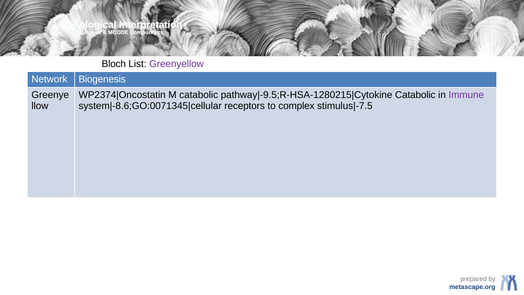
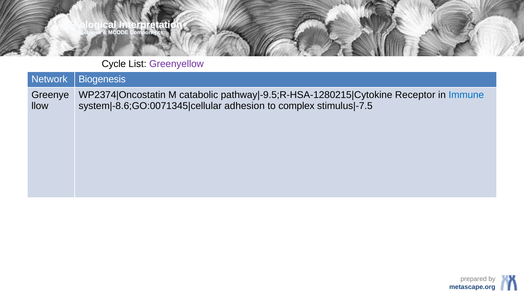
Bloch: Bloch -> Cycle (114, 64)
Catabolic: Catabolic -> Receptor (415, 95)
Immune colour: purple -> blue (466, 95)
receptors: receptors -> adhesion (245, 106)
